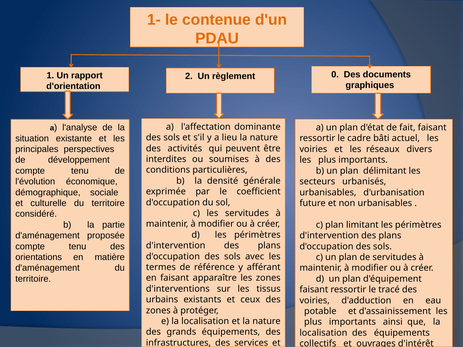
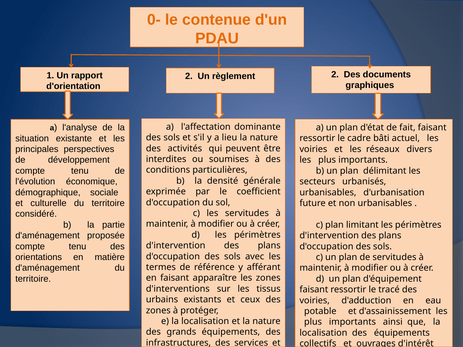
1-: 1- -> 0- (154, 20)
règlement 0: 0 -> 2 (335, 74)
